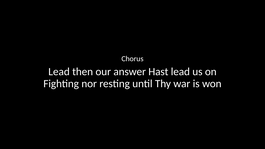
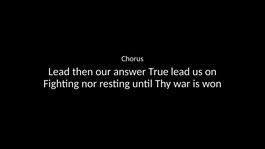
Hast: Hast -> True (158, 72)
